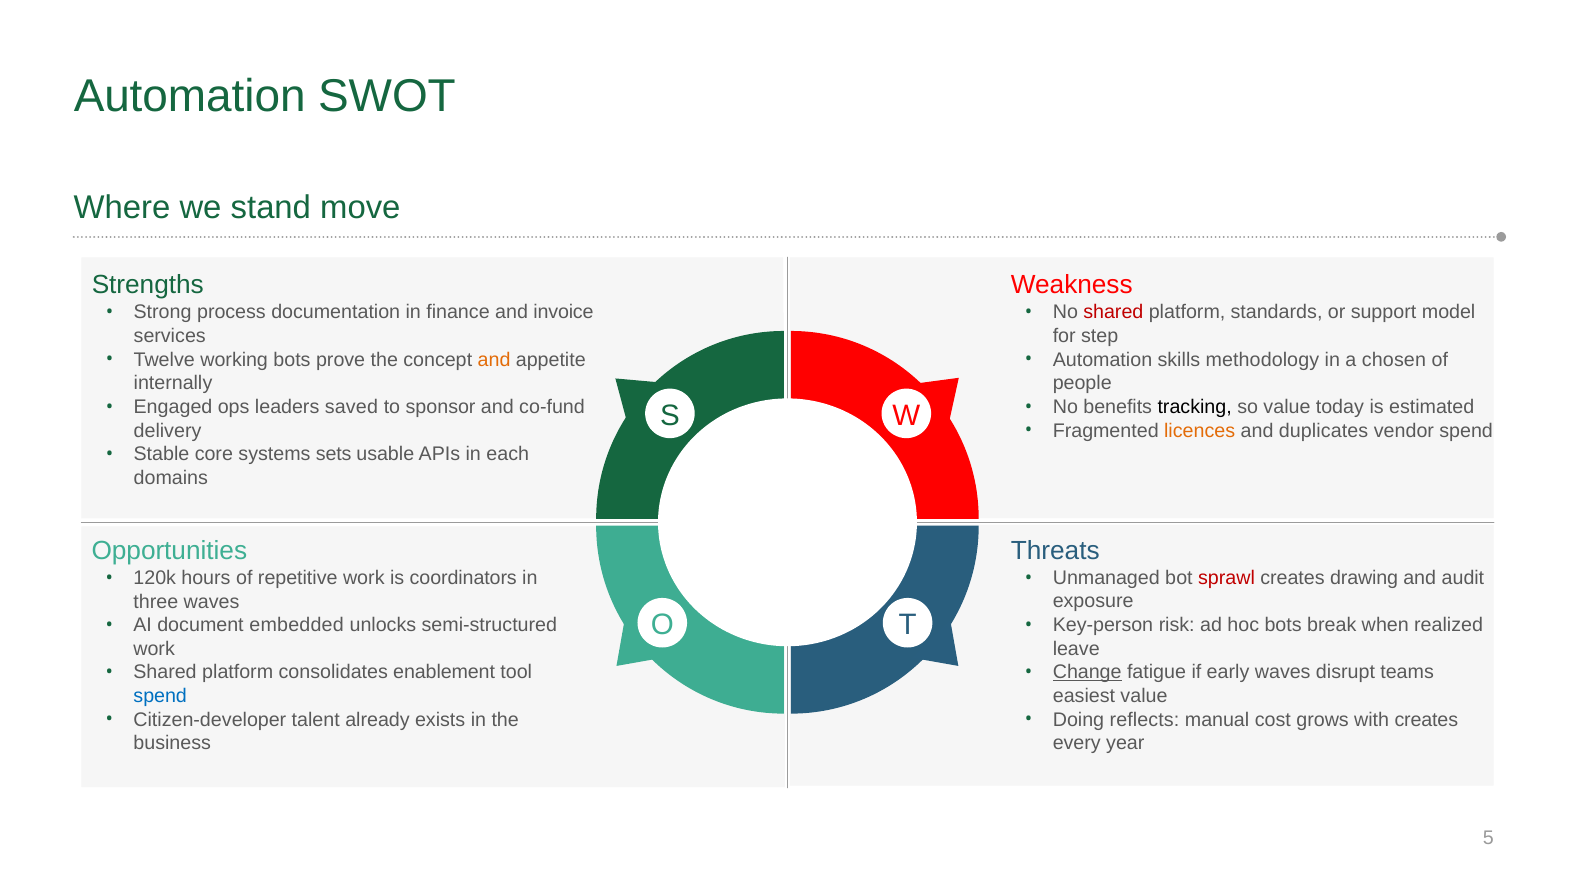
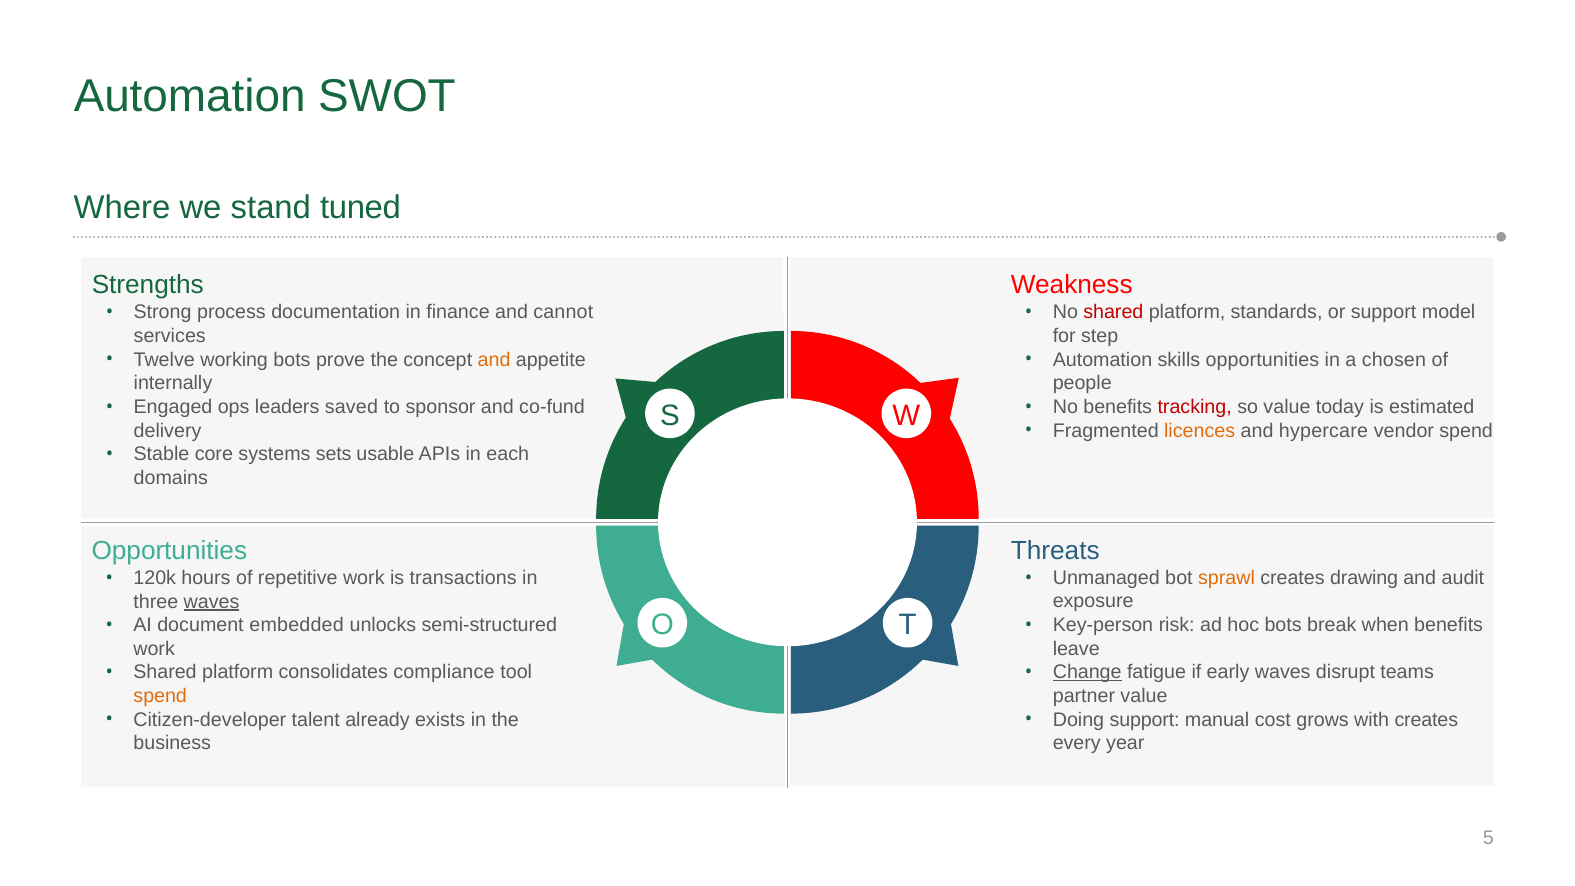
move: move -> tuned (360, 207)
invoice: invoice -> cannot (563, 312)
skills methodology: methodology -> opportunities (1262, 360)
tracking colour: black -> red (1195, 407)
duplicates: duplicates -> hypercare (1323, 431)
coordinators: coordinators -> transactions (463, 578)
sprawl colour: red -> orange (1226, 578)
waves underline: none -> present (211, 601)
when realized: realized -> benefits (1449, 625)
enablement: enablement -> compliance (444, 672)
spend colour: blue -> orange (160, 696)
easiest: easiest -> partner (1084, 696)
Doing reflects: reflects -> support (1145, 720)
